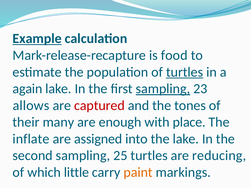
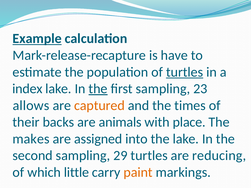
food: food -> have (174, 55)
again: again -> index (27, 89)
the underline: none -> present (98, 89)
sampling underline: present -> none (163, 89)
captured colour: red -> orange (99, 106)
tones: tones -> times (190, 106)
many: many -> backs (58, 122)
enough: enough -> animals (120, 122)
inflate: inflate -> makes (31, 139)
25: 25 -> 29 (120, 156)
